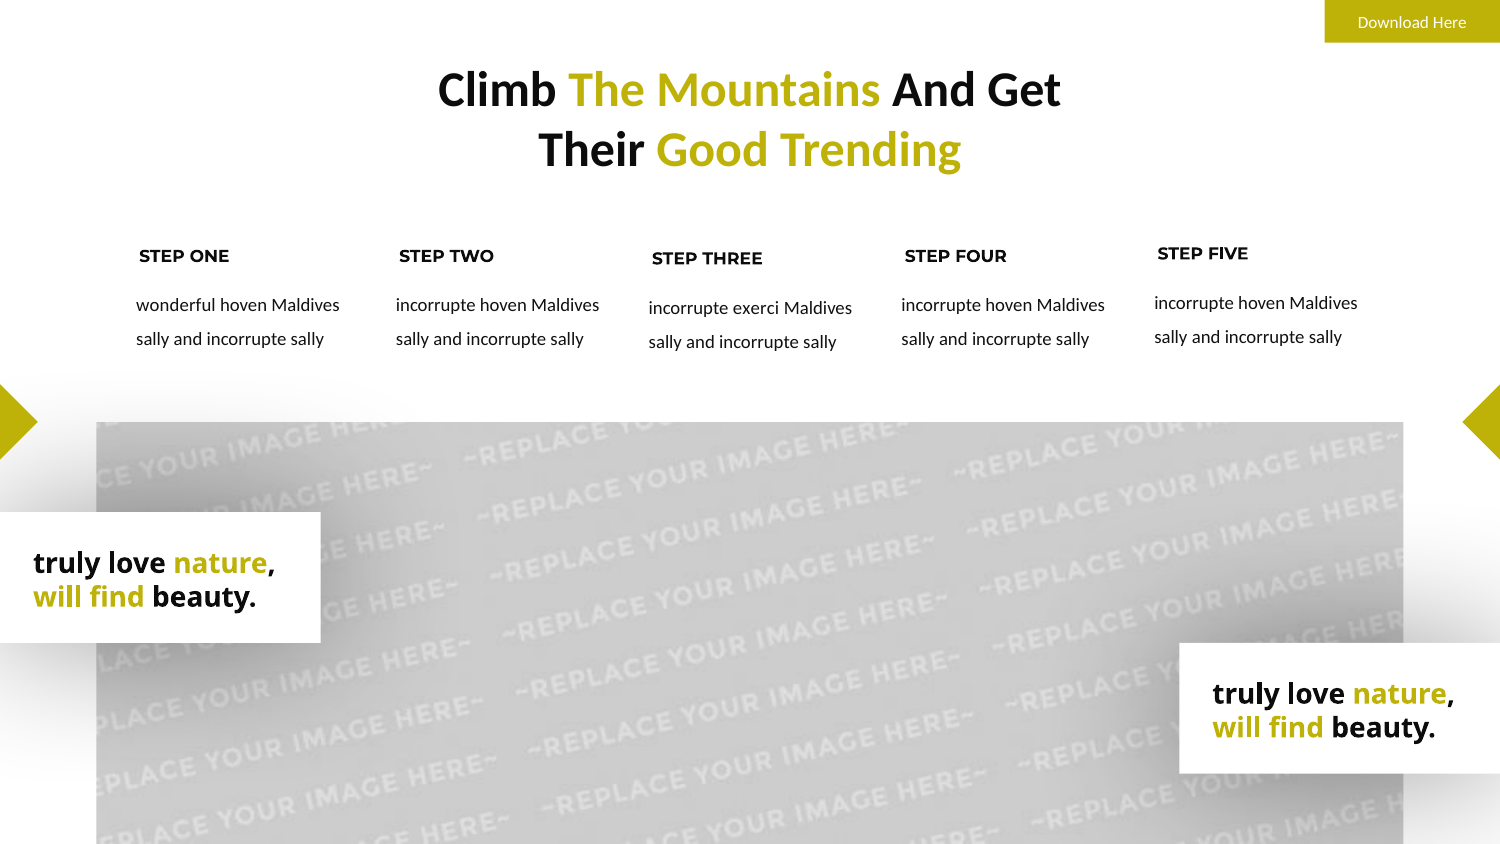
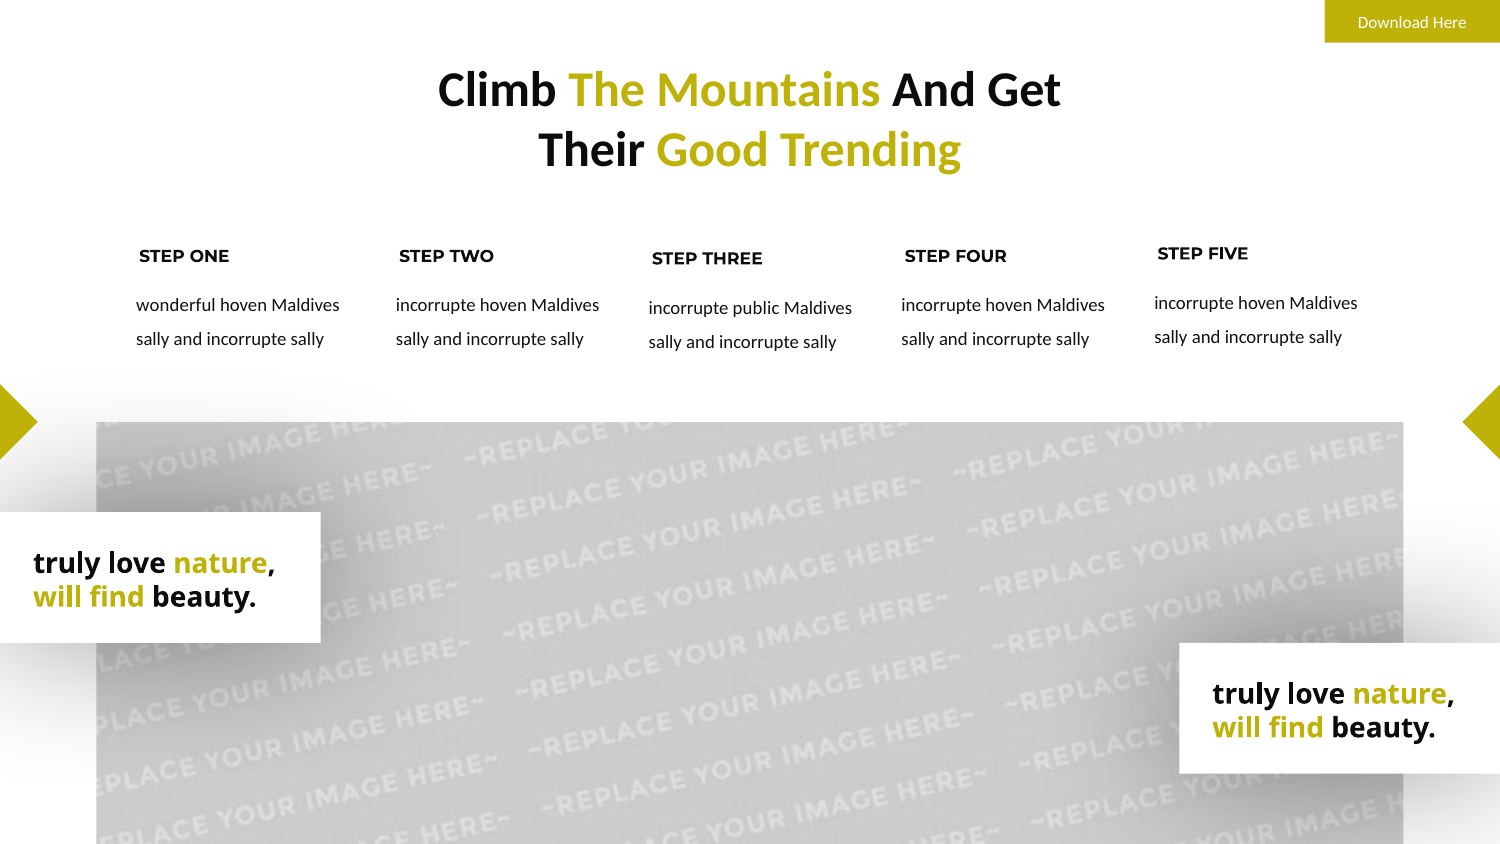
exerci: exerci -> public (756, 308)
